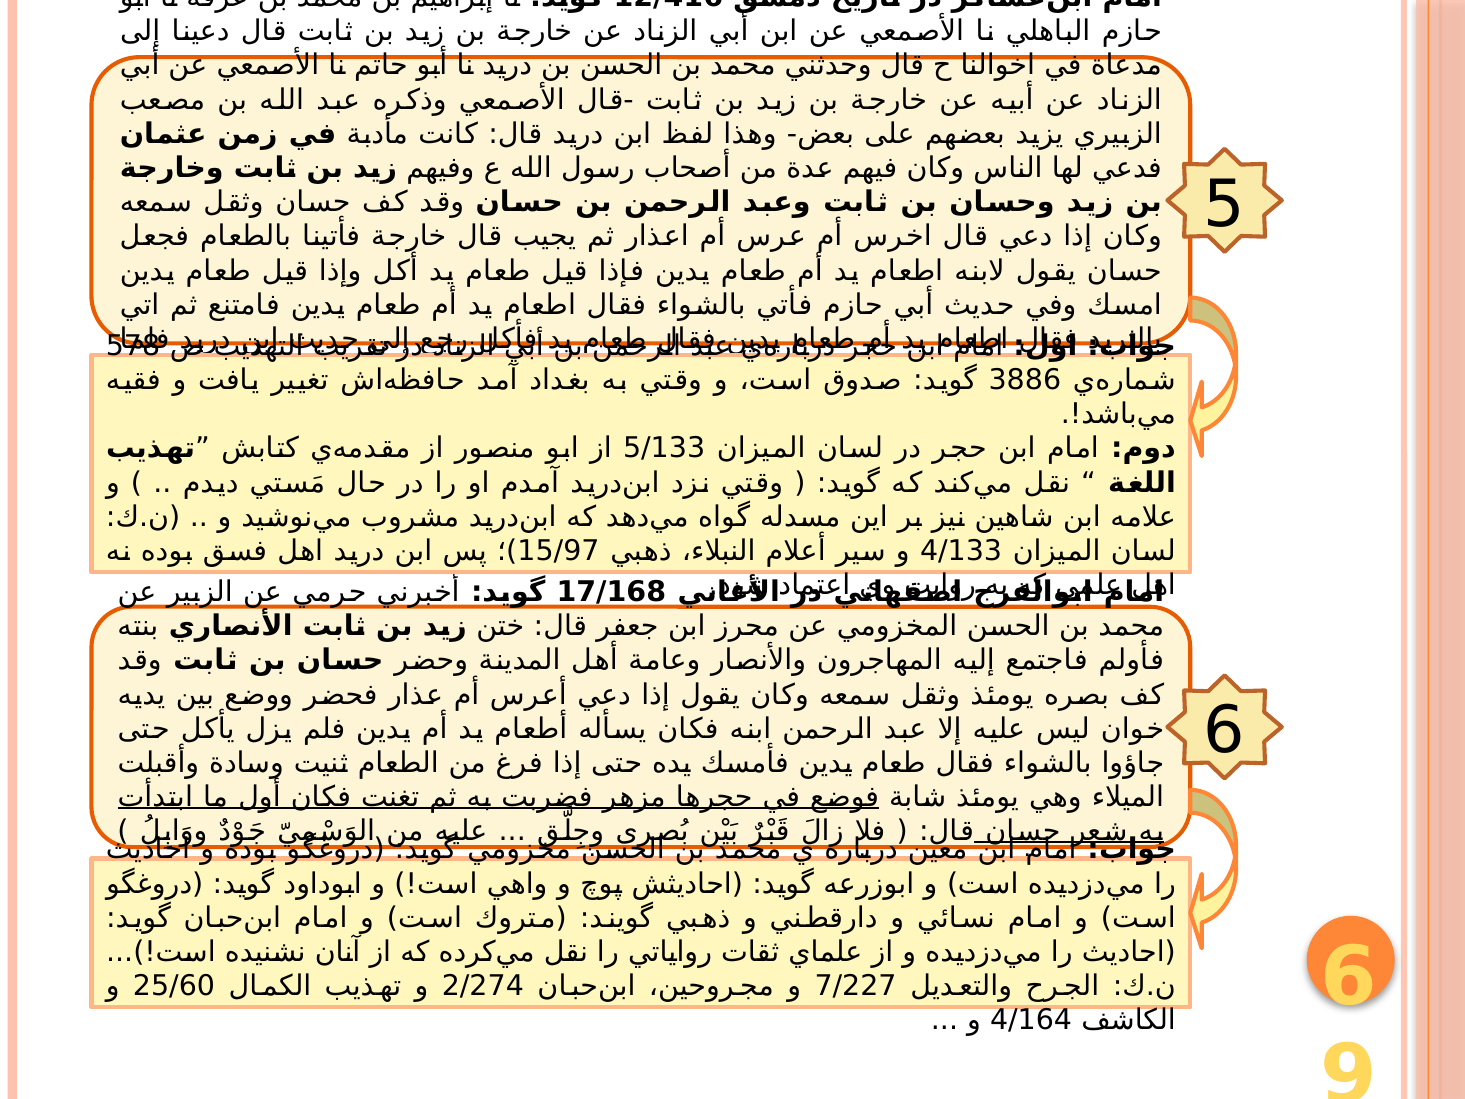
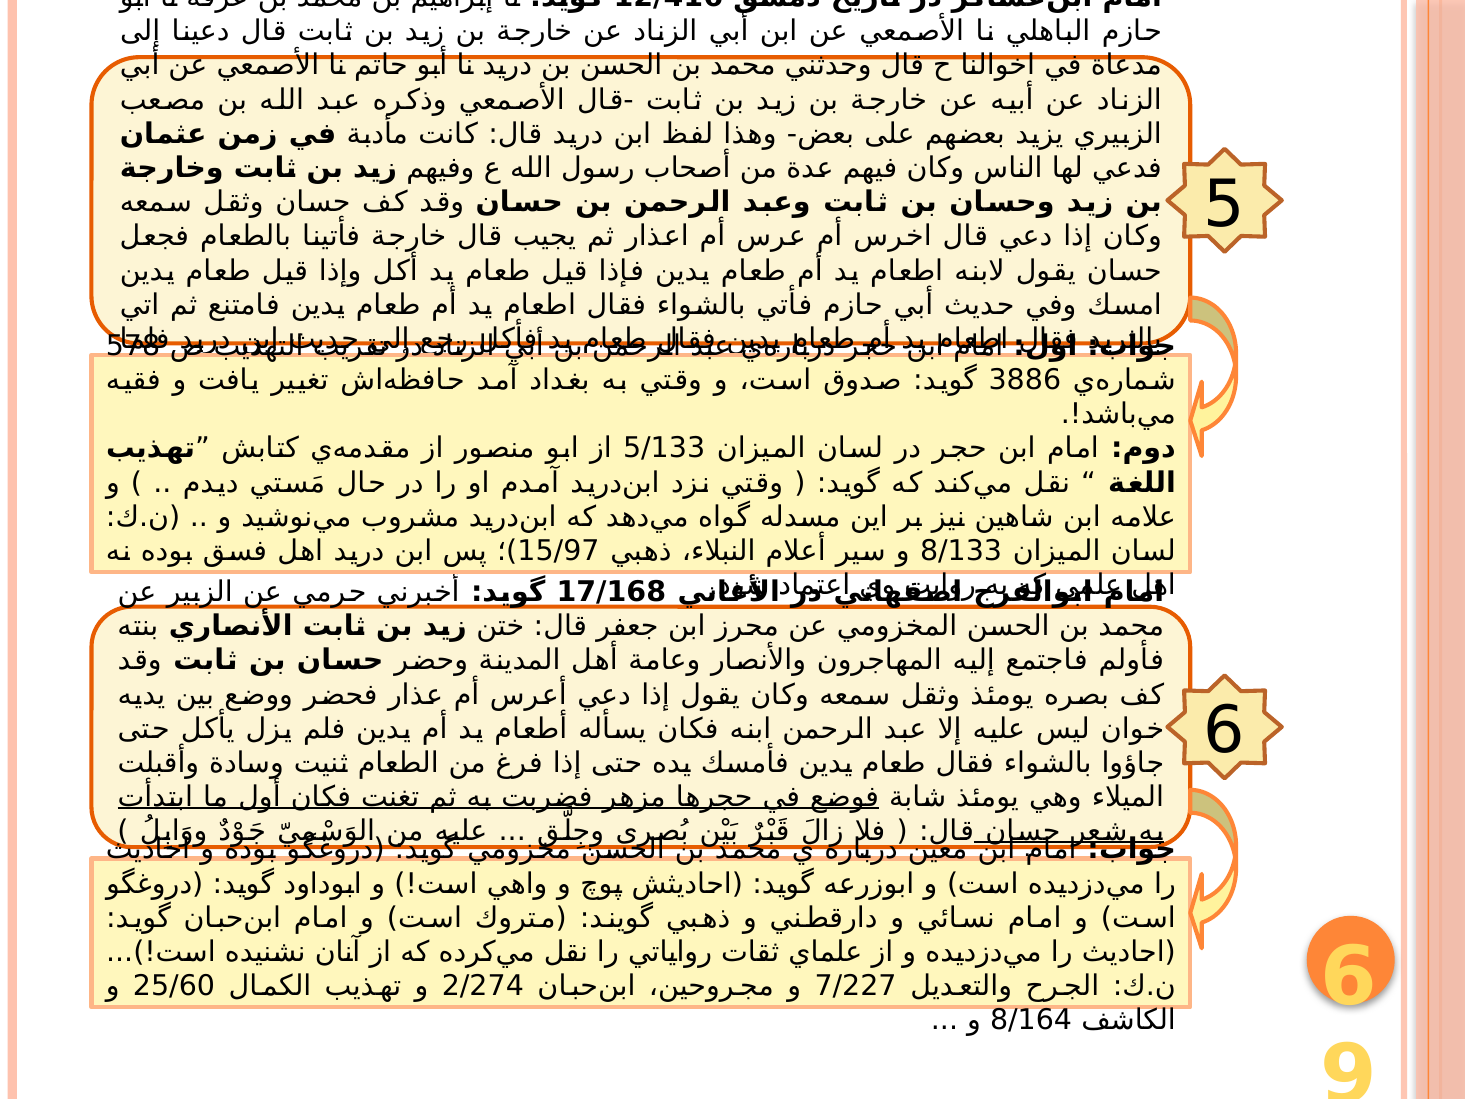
4/133: 4/133 -> 8/133 (961, 551)
4/164: 4/164 -> 8/164 (1031, 1020)
